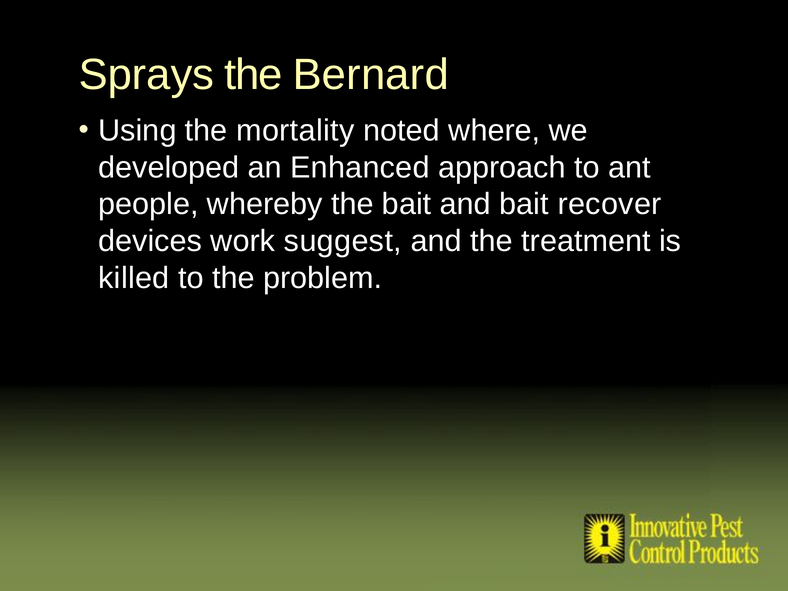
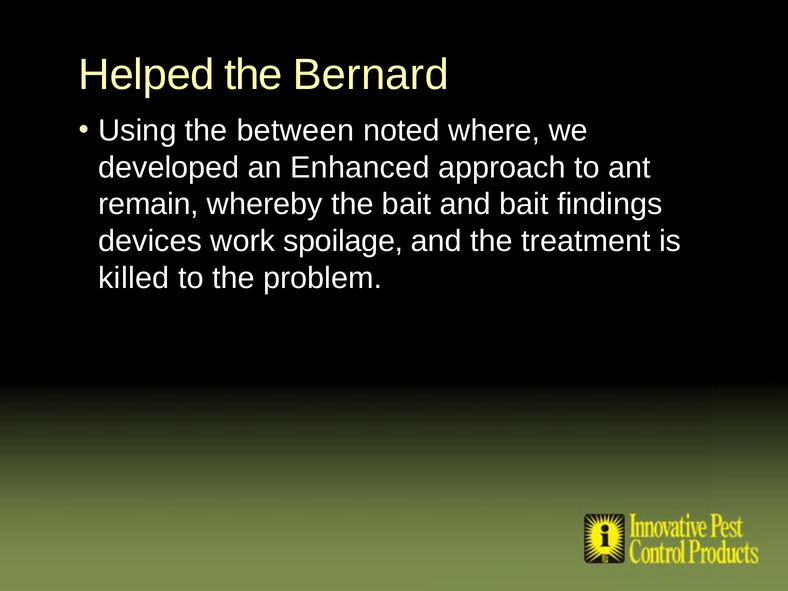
Sprays: Sprays -> Helped (147, 75)
mortality: mortality -> between (295, 131)
people: people -> remain (149, 204)
recover: recover -> findings (610, 204)
suggest: suggest -> spoilage (343, 241)
